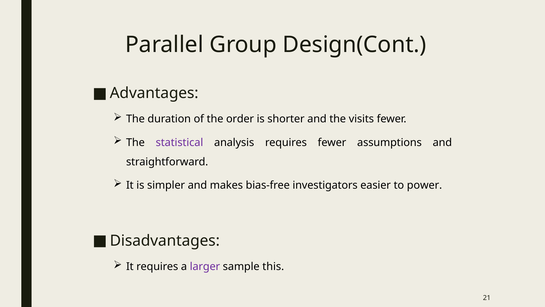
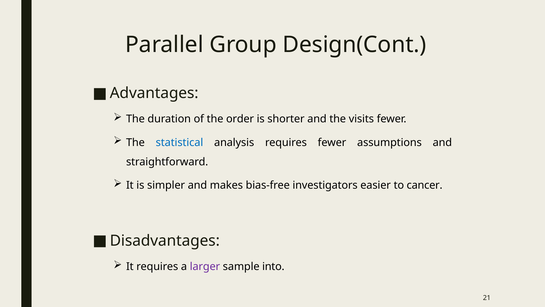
statistical colour: purple -> blue (179, 142)
power: power -> cancer (425, 185)
this: this -> into (273, 266)
